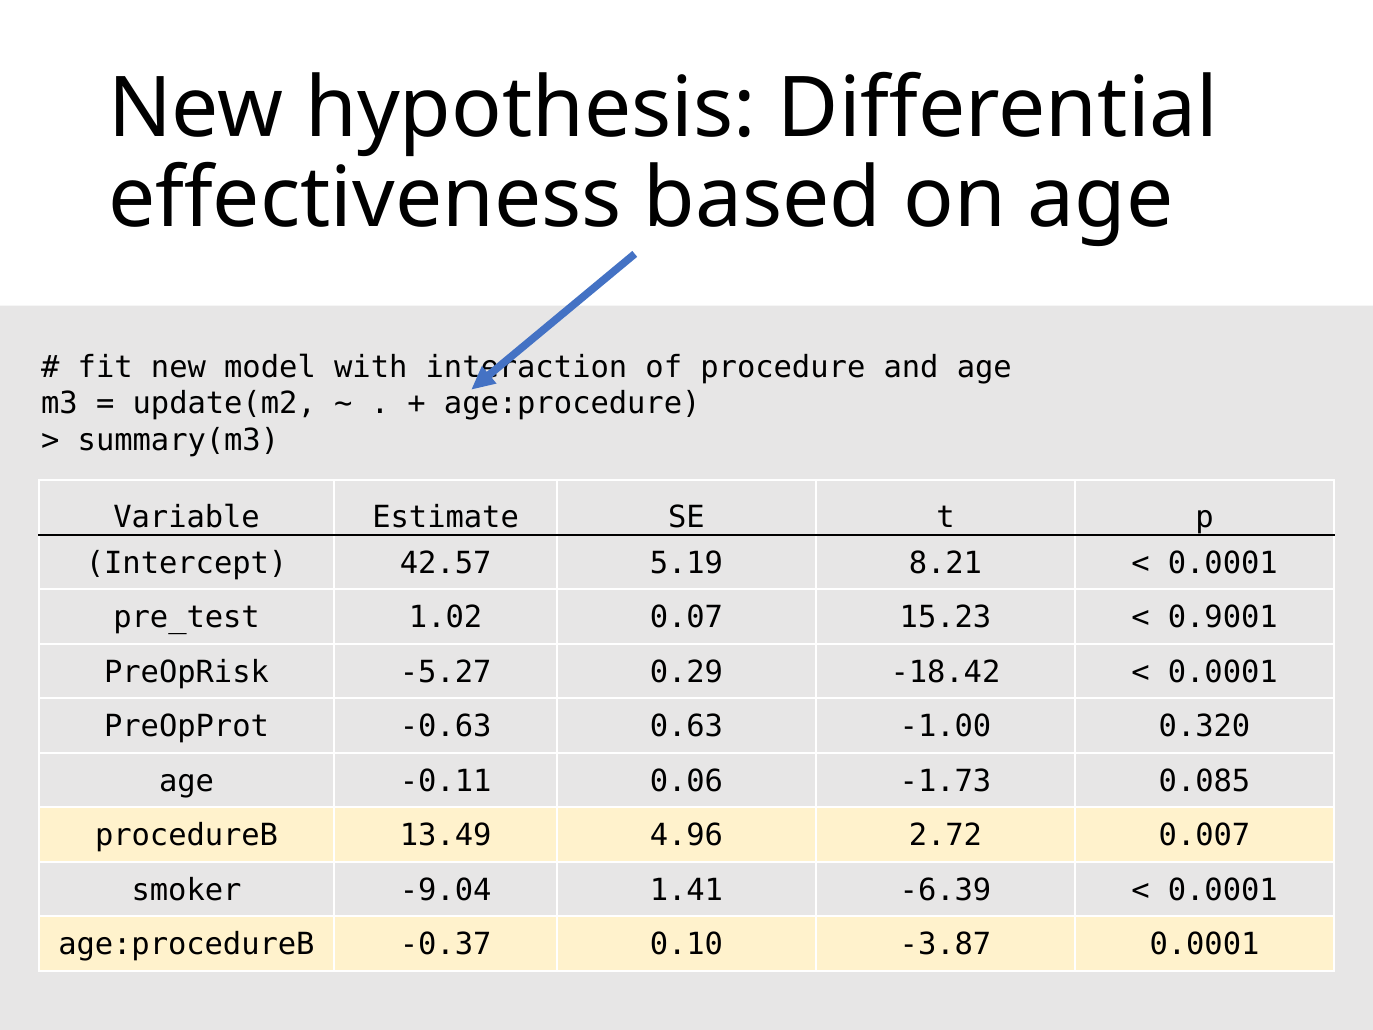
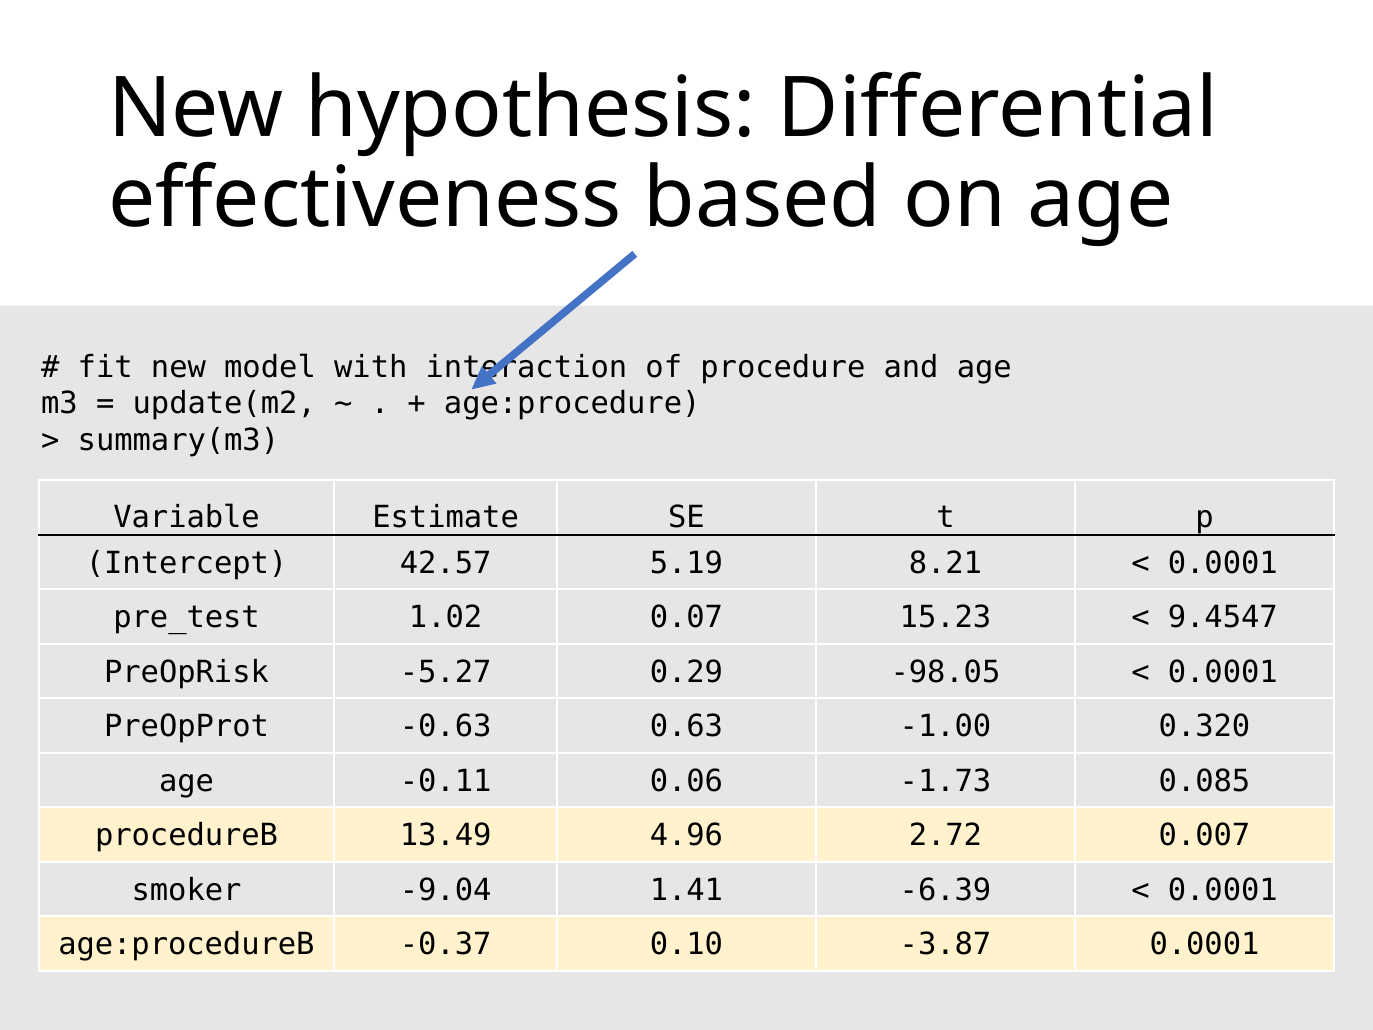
0.9001: 0.9001 -> 9.4547 (1223, 618)
-18.42: -18.42 -> -98.05 (945, 672)
